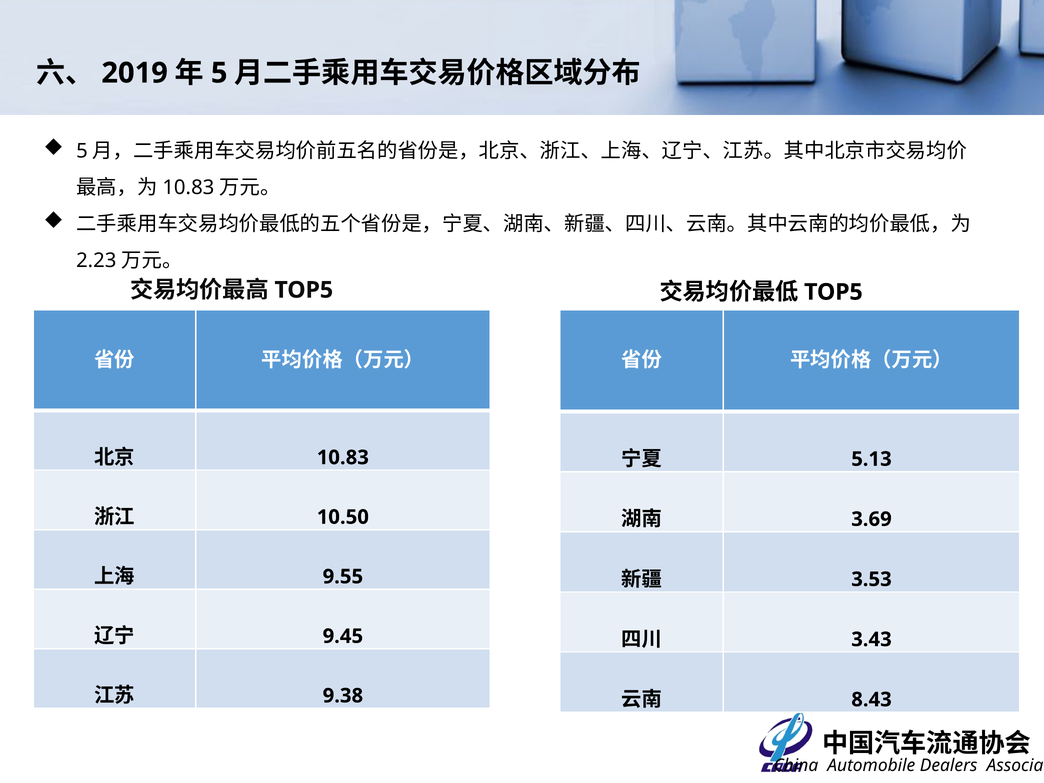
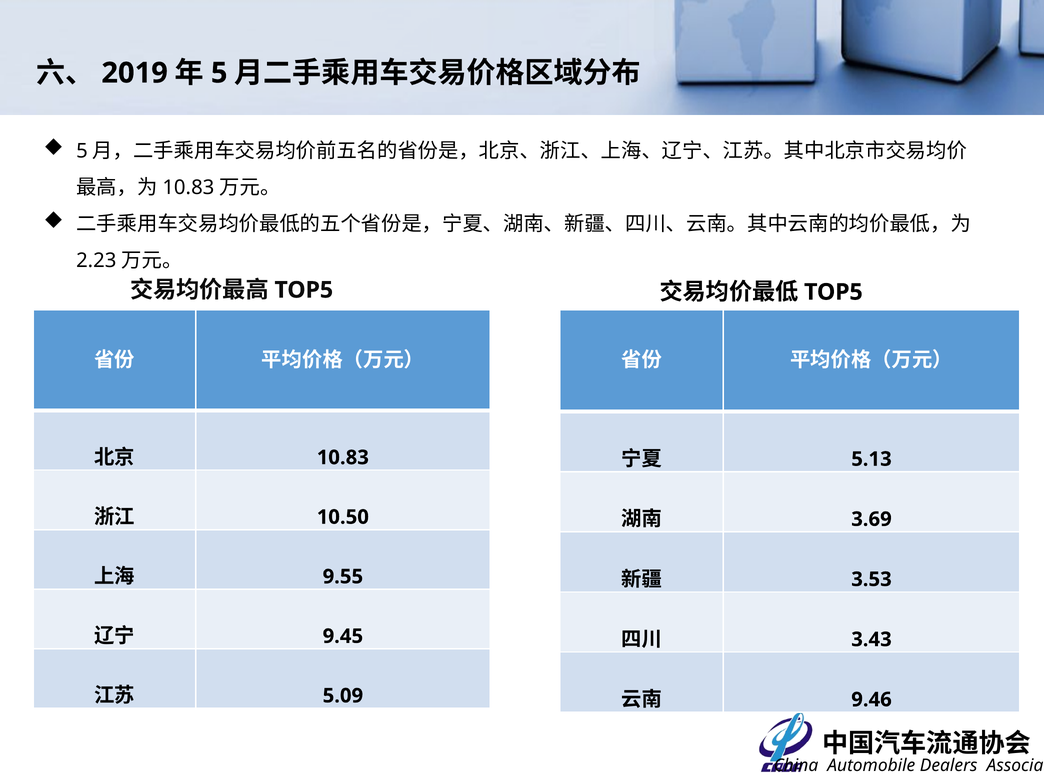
9.38: 9.38 -> 5.09 (343, 696)
8.43: 8.43 -> 9.46 (872, 700)
